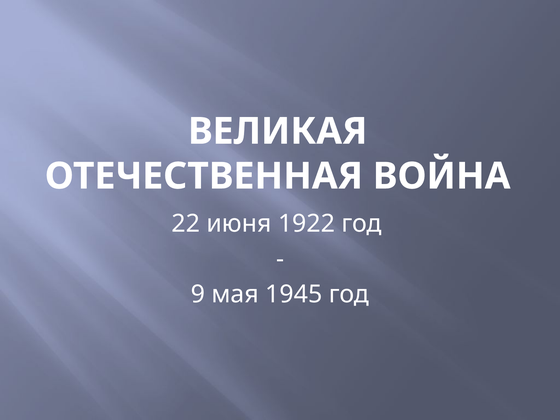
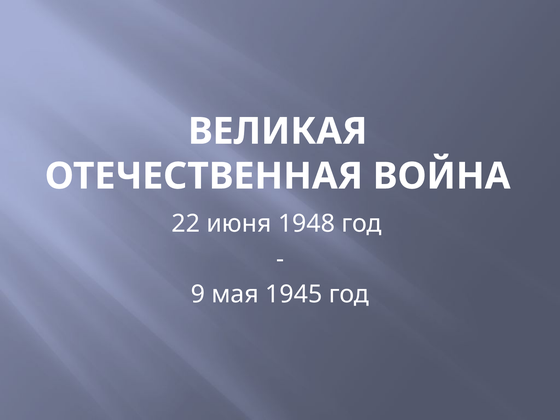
1922: 1922 -> 1948 (307, 223)
